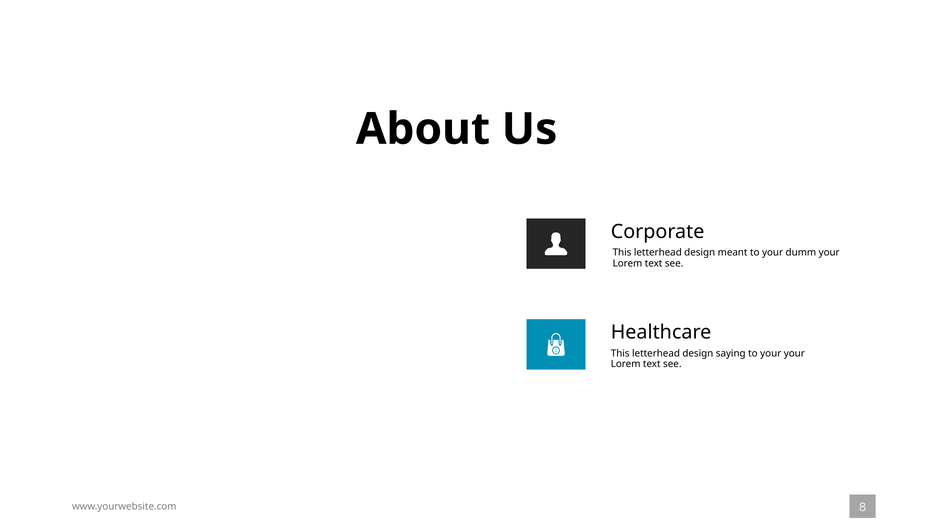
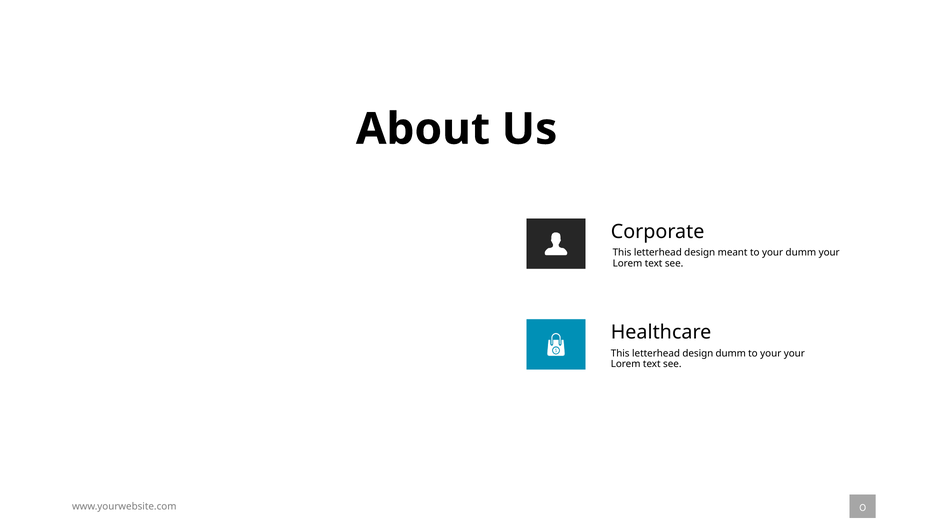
design saying: saying -> dumm (731, 354)
8: 8 -> 0 (863, 508)
